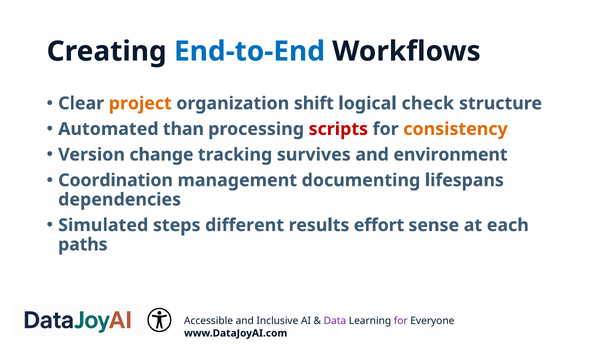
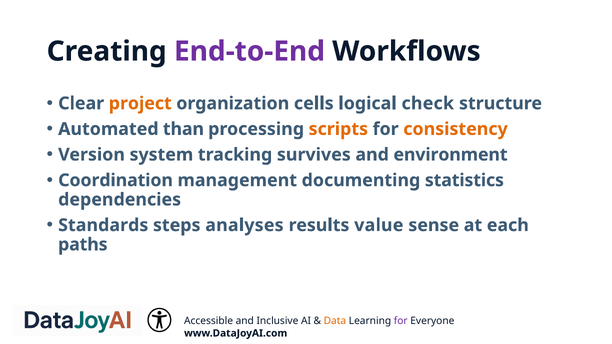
End-to-End colour: blue -> purple (249, 51)
shift: shift -> cells (314, 103)
scripts colour: red -> orange (338, 129)
change: change -> system (161, 155)
lifespans: lifespans -> statistics (464, 180)
Simulated: Simulated -> Standards (103, 225)
different: different -> analyses (244, 225)
effort: effort -> value (379, 225)
Data colour: purple -> orange (335, 321)
